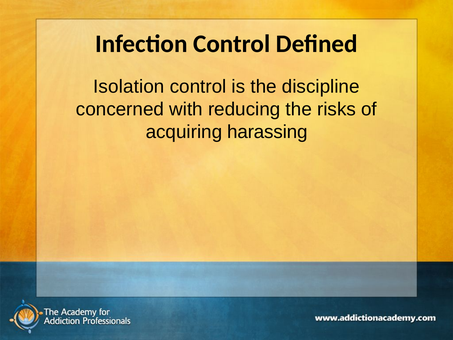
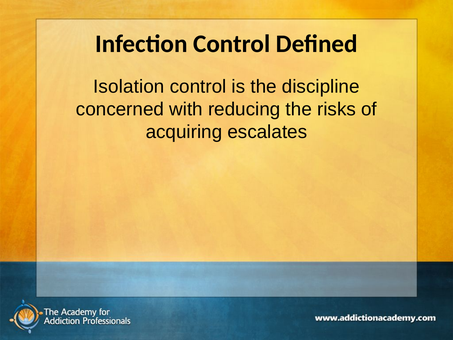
harassing: harassing -> escalates (267, 132)
